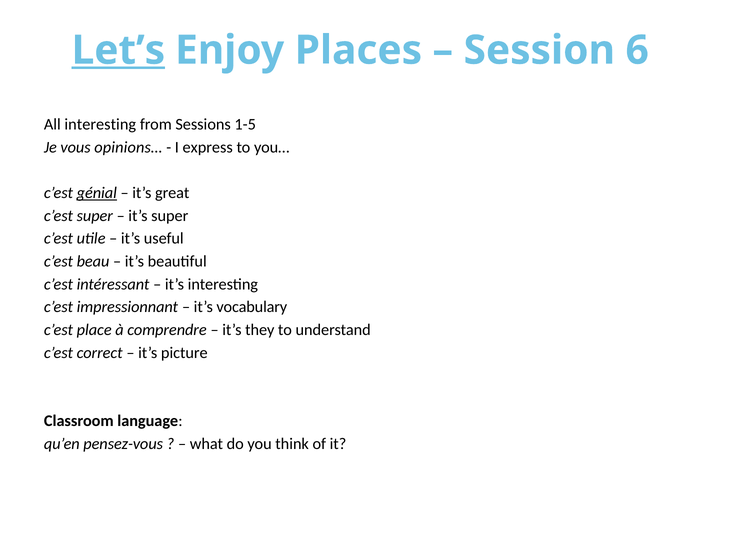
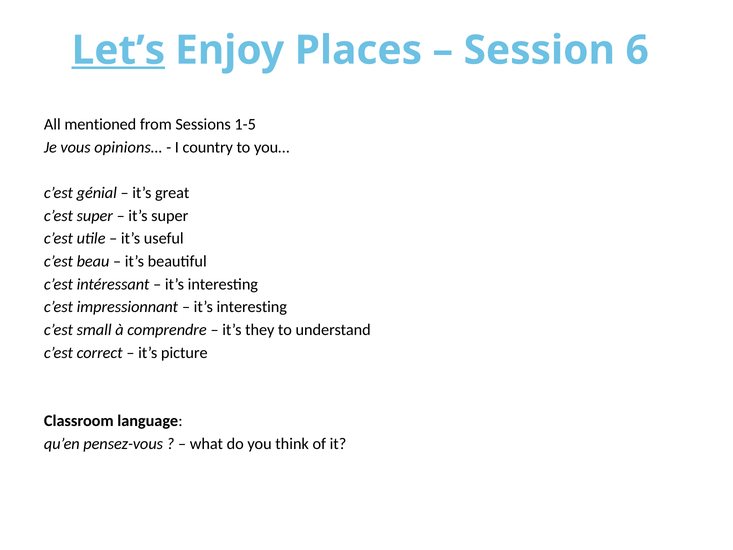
All interesting: interesting -> mentioned (100, 125)
express: express -> country (208, 147)
génial underline: present -> none (97, 193)
vocabulary: vocabulary -> interesting (252, 307)
place: place -> small (94, 330)
